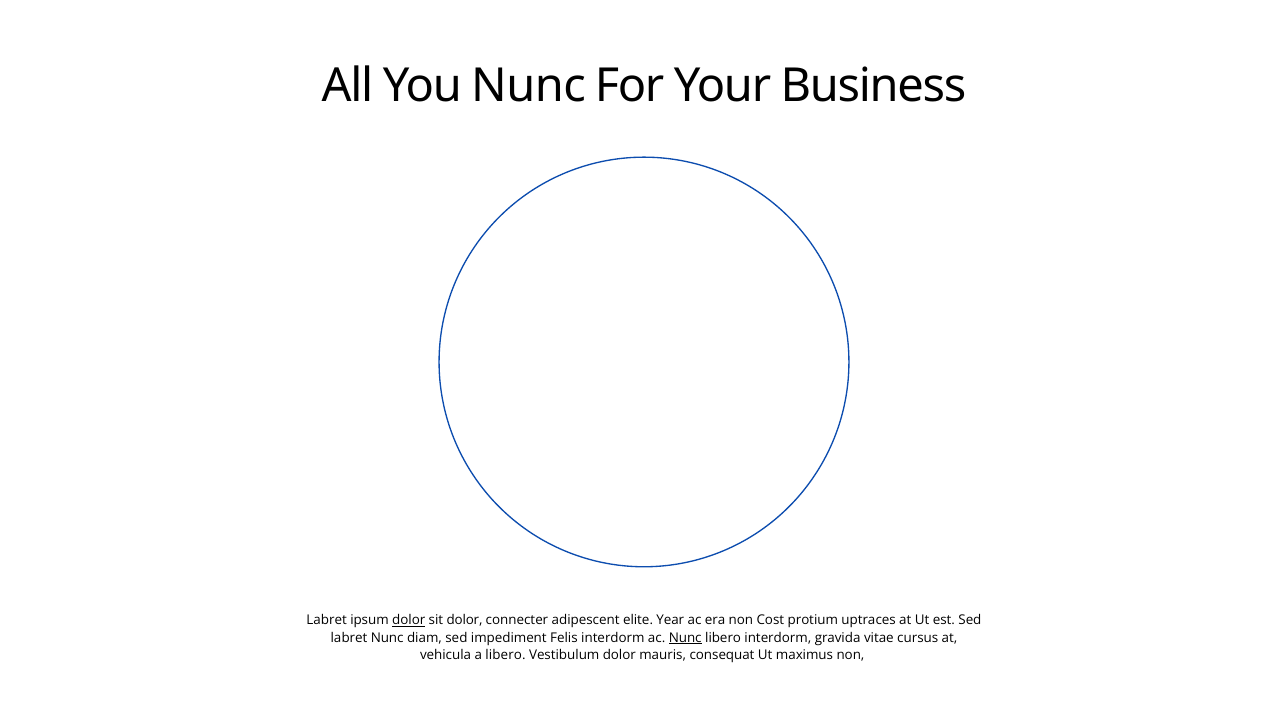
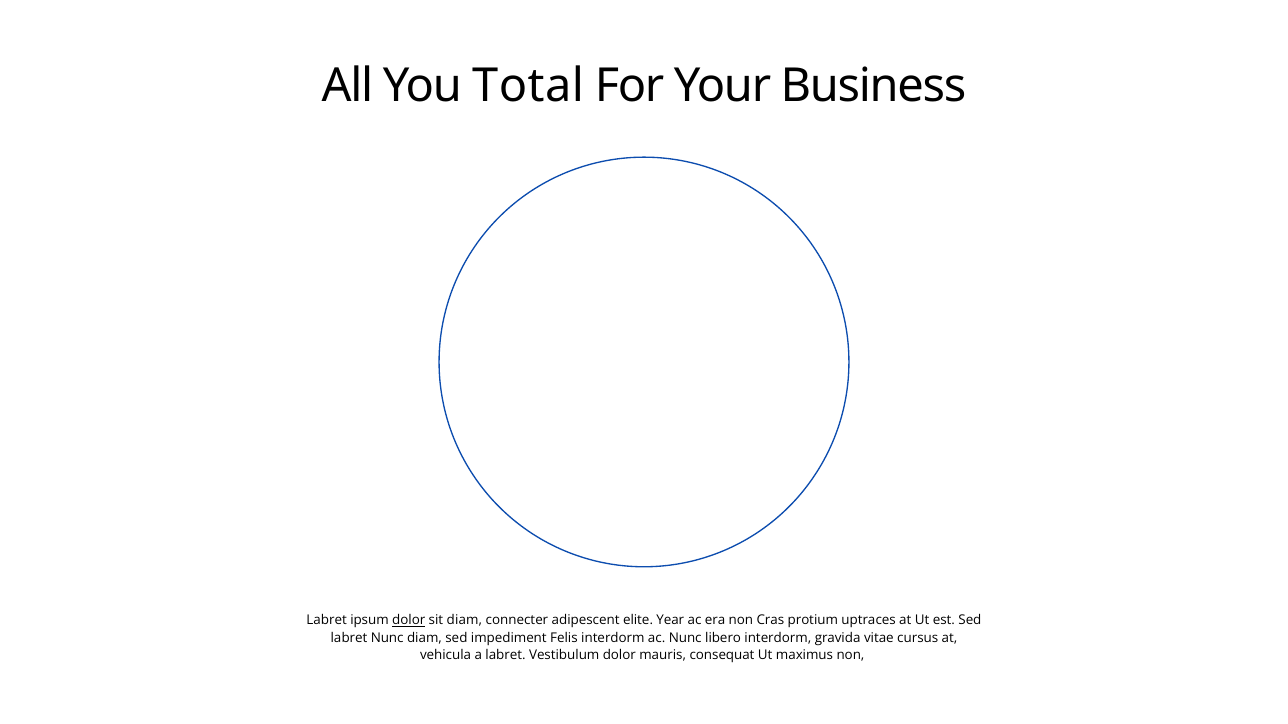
You Nunc: Nunc -> Total (528, 86)
sit dolor: dolor -> diam (464, 621)
Cost: Cost -> Cras (770, 621)
Nunc underline: present -> none (685, 638)
a libero: libero -> labret (506, 656)
